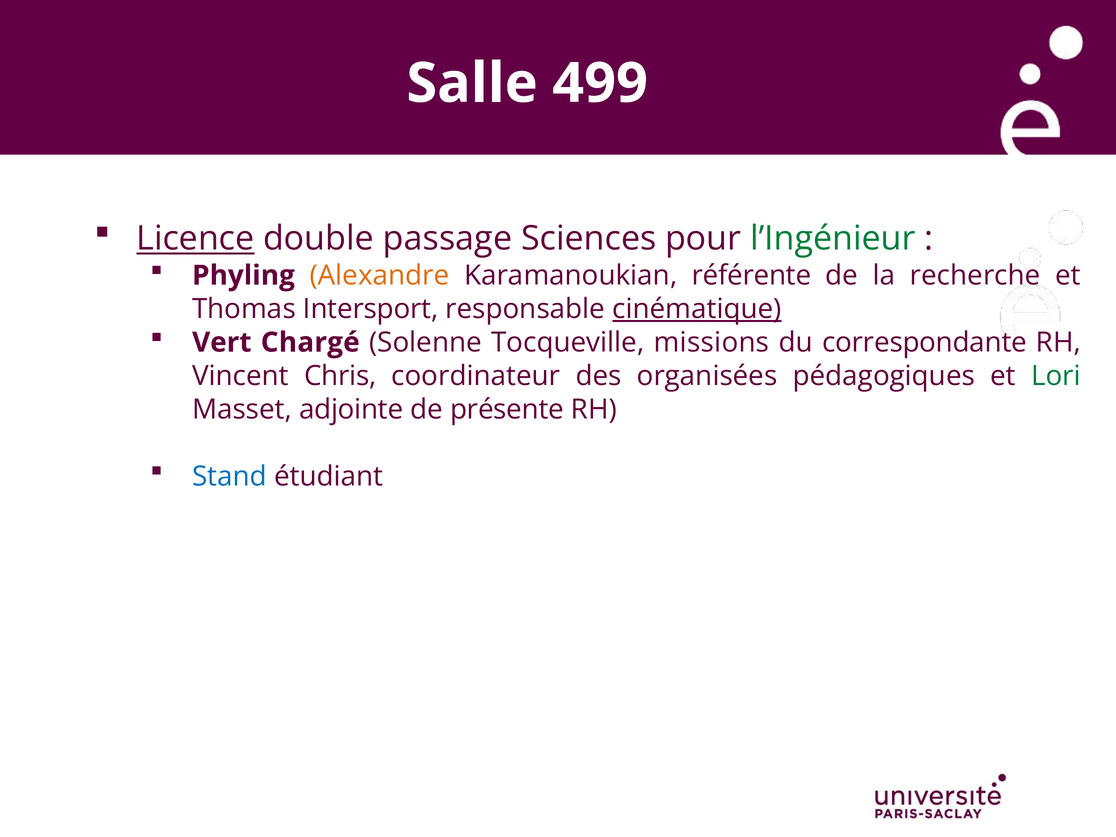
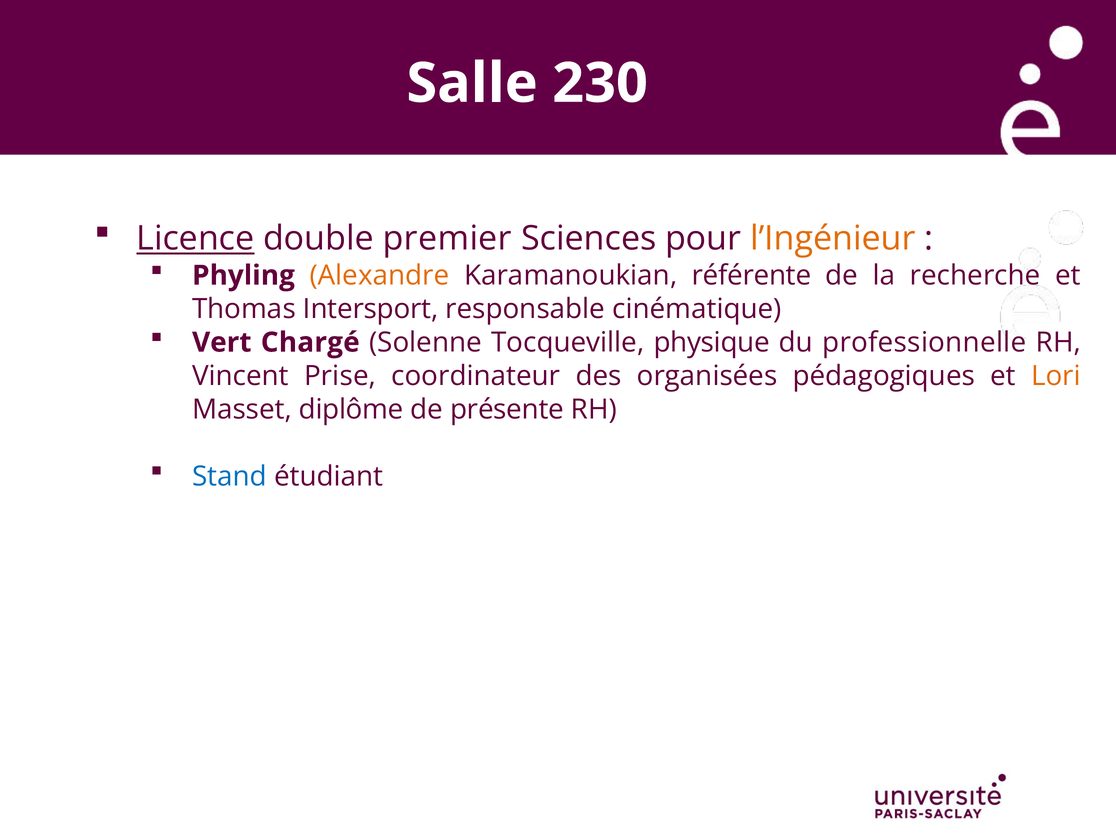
499: 499 -> 230 (600, 83)
passage: passage -> premier (447, 239)
l’Ingénieur colour: green -> orange (833, 239)
cinématique underline: present -> none (697, 309)
missions: missions -> physique (712, 342)
correspondante: correspondante -> professionnelle (924, 342)
Chris: Chris -> Prise (340, 376)
Lori colour: green -> orange (1056, 376)
adjointe: adjointe -> diplôme (351, 409)
